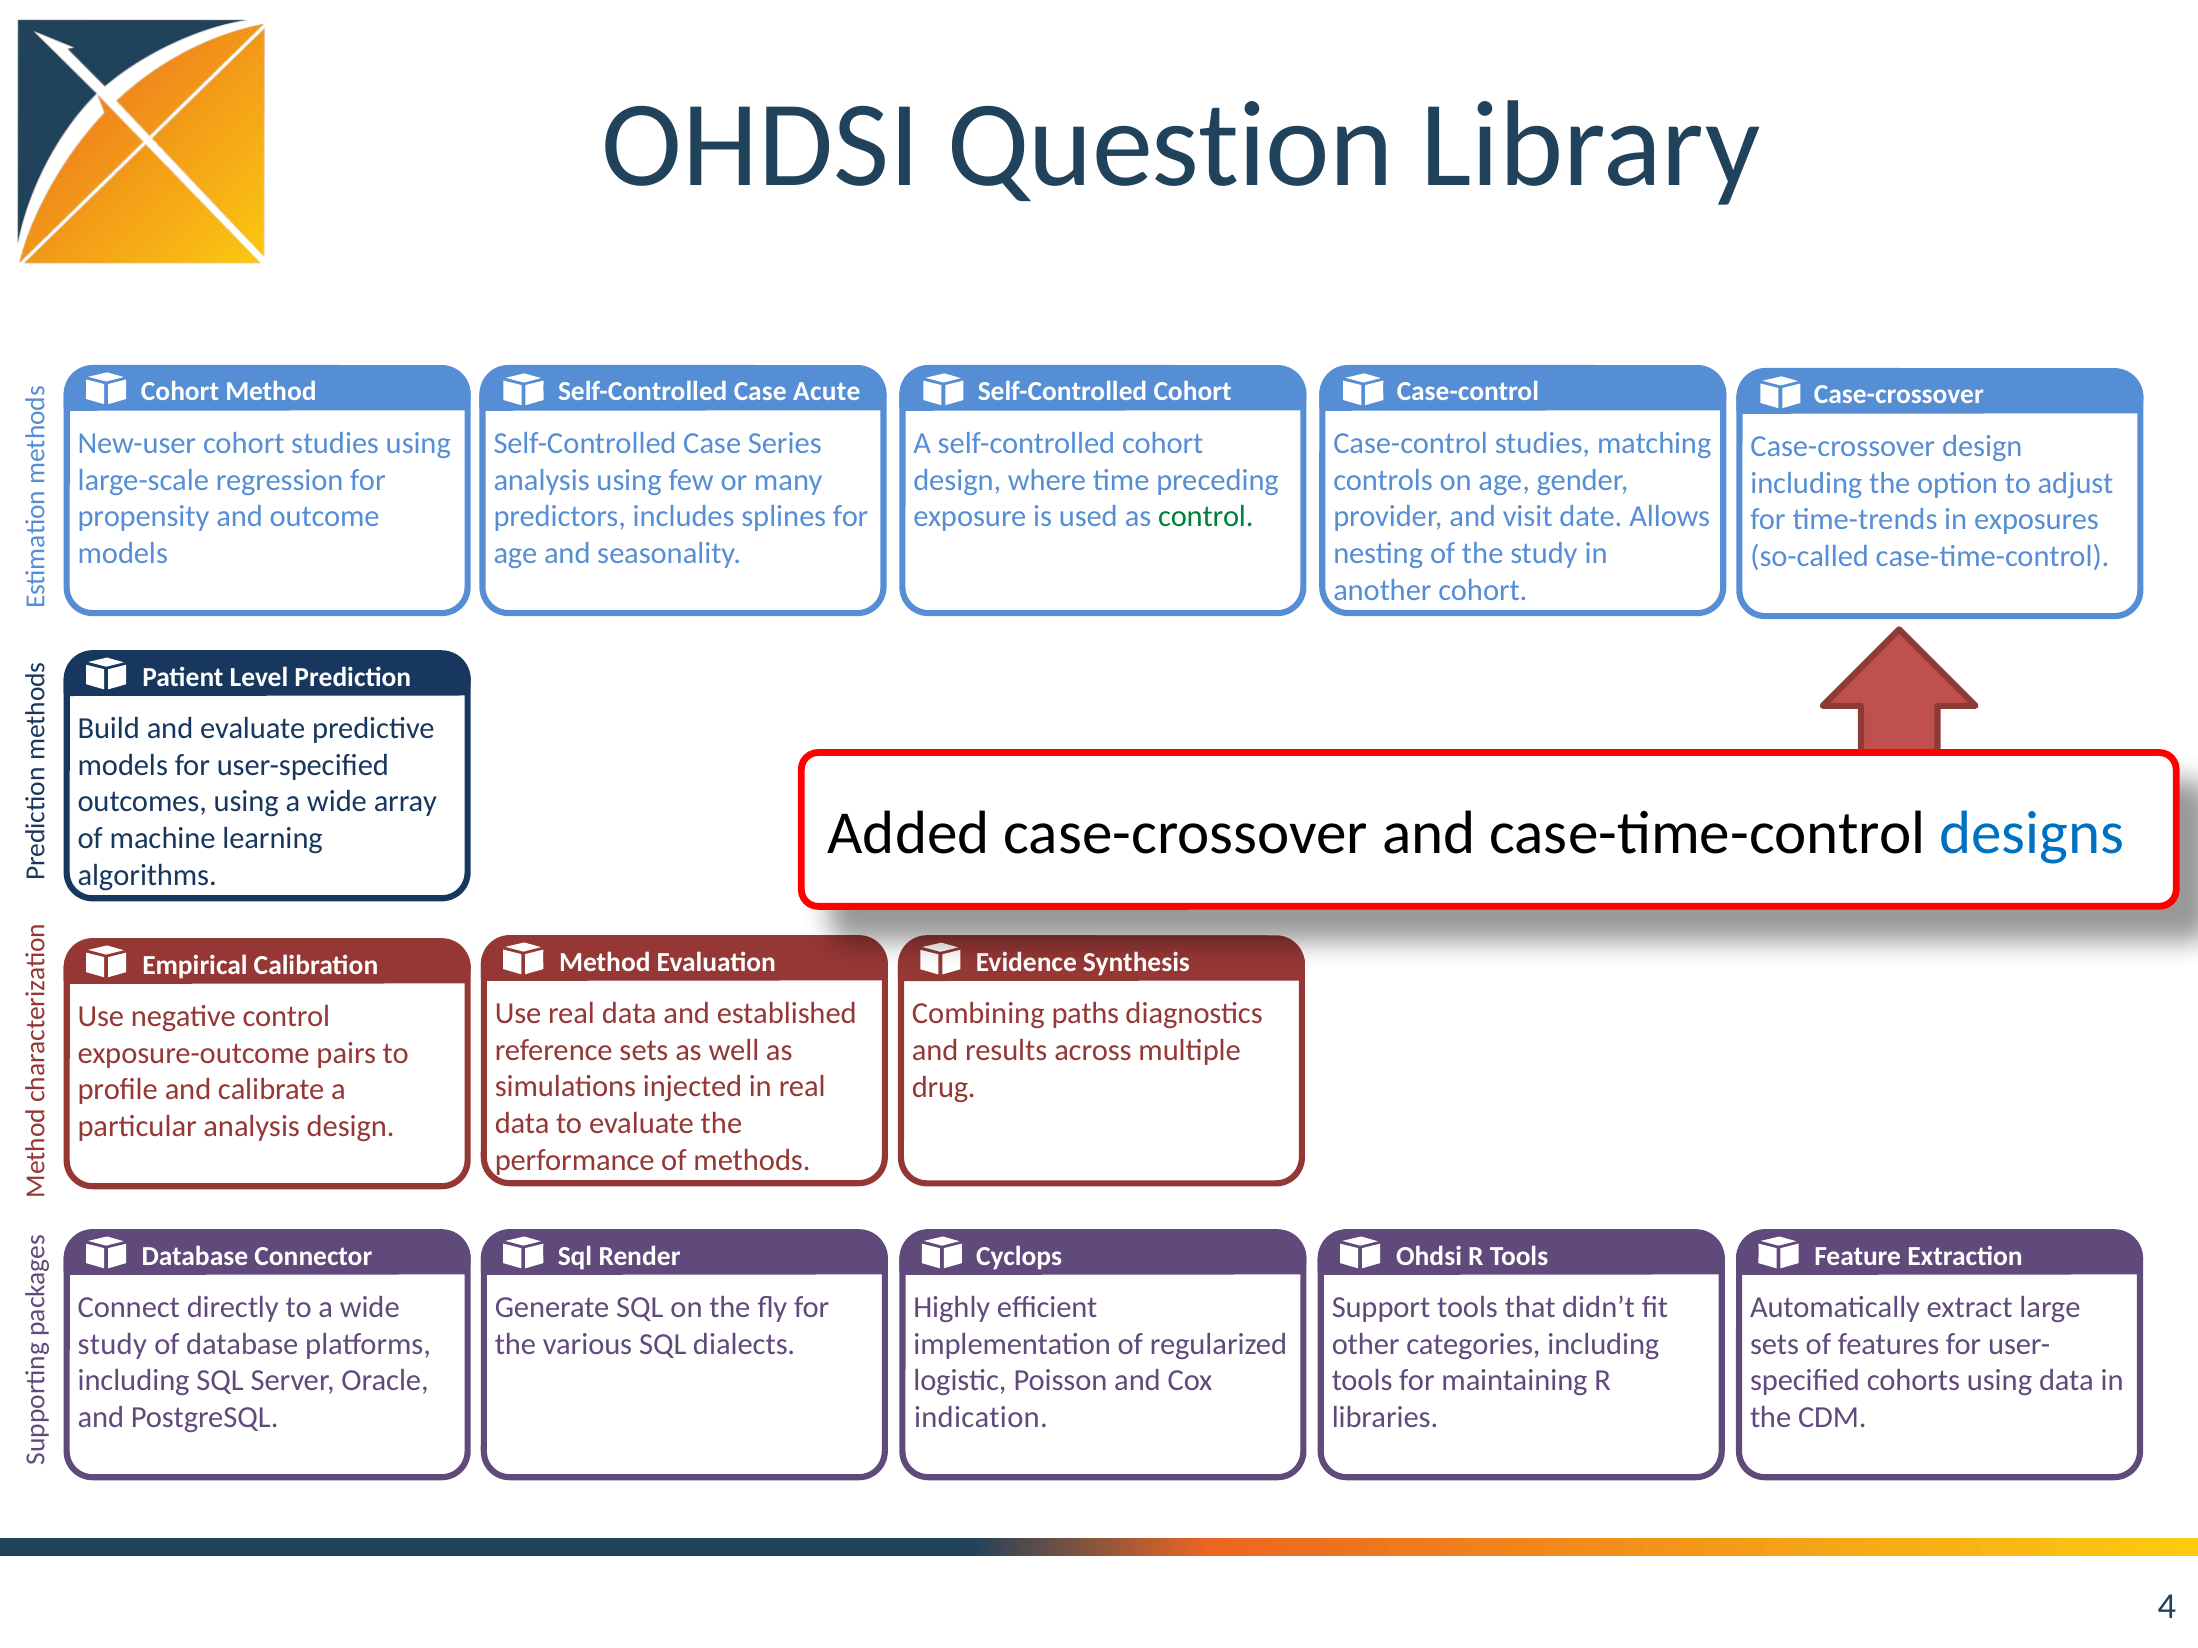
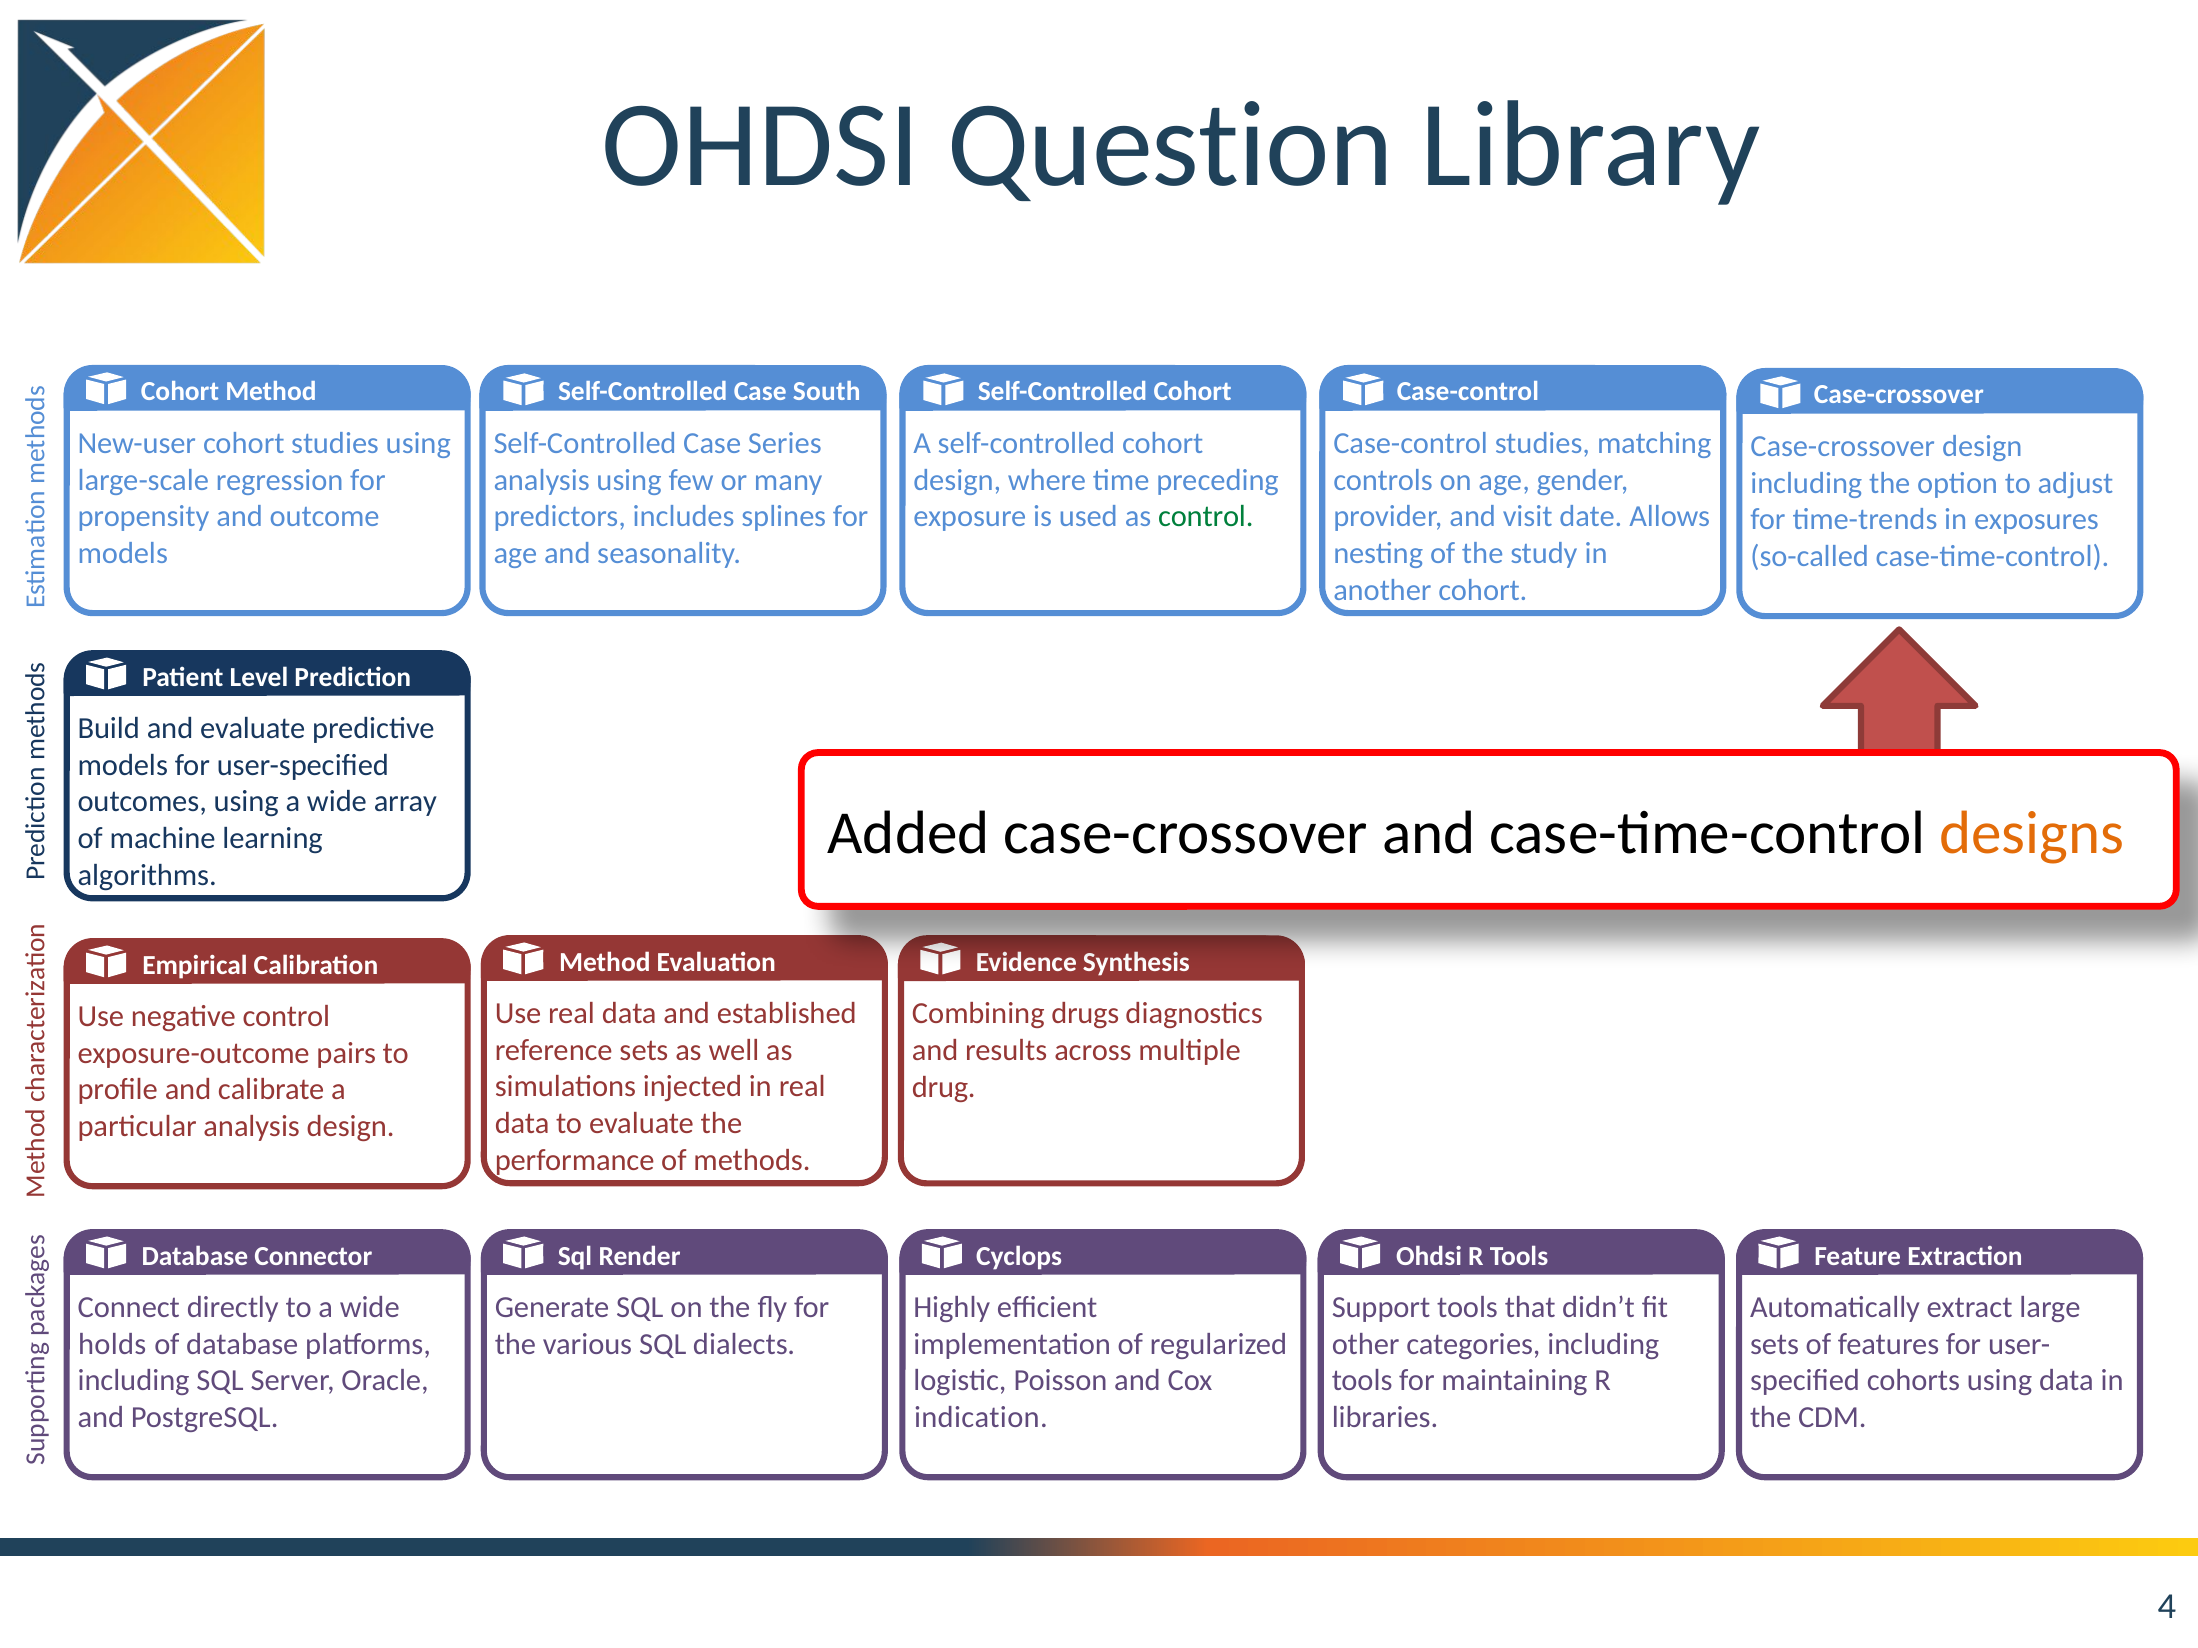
Acute: Acute -> South (827, 392)
designs colour: blue -> orange (2032, 834)
paths: paths -> drugs (1085, 1014)
study: study -> holds (112, 1345)
